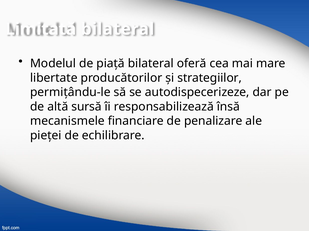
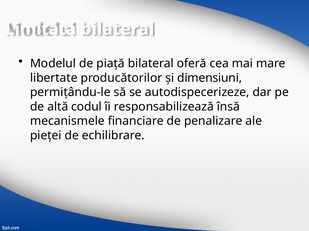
strategiilor: strategiilor -> dimensiuni (210, 78)
sursă: sursă -> codul (86, 107)
